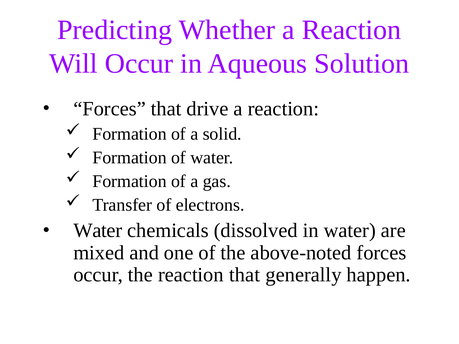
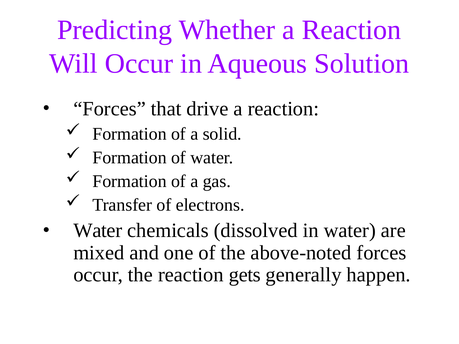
reaction that: that -> gets (245, 275)
